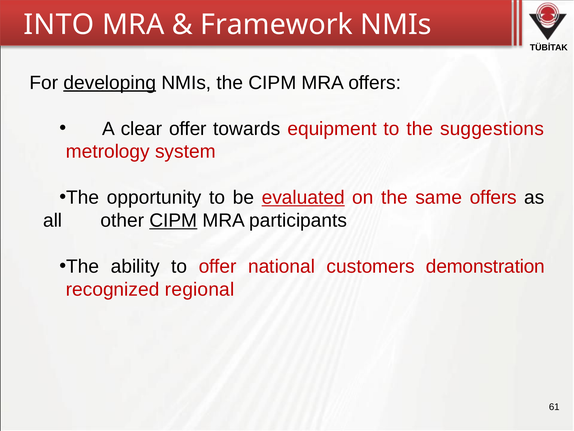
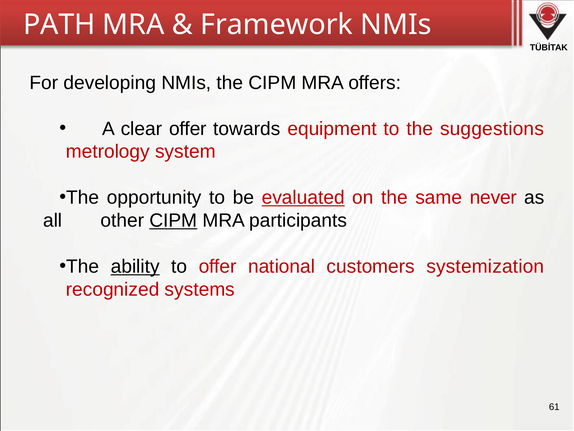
INTO: INTO -> PATH (59, 25)
developing underline: present -> none (110, 83)
same offers: offers -> never (493, 197)
ability underline: none -> present (135, 266)
demonstration: demonstration -> systemization (485, 266)
regional: regional -> systems (200, 289)
